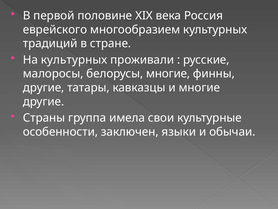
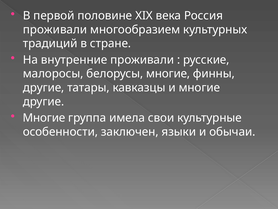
еврейского: еврейского -> проживали (55, 30)
На культурных: культурных -> внутренние (74, 60)
Страны: Страны -> Многие (44, 118)
